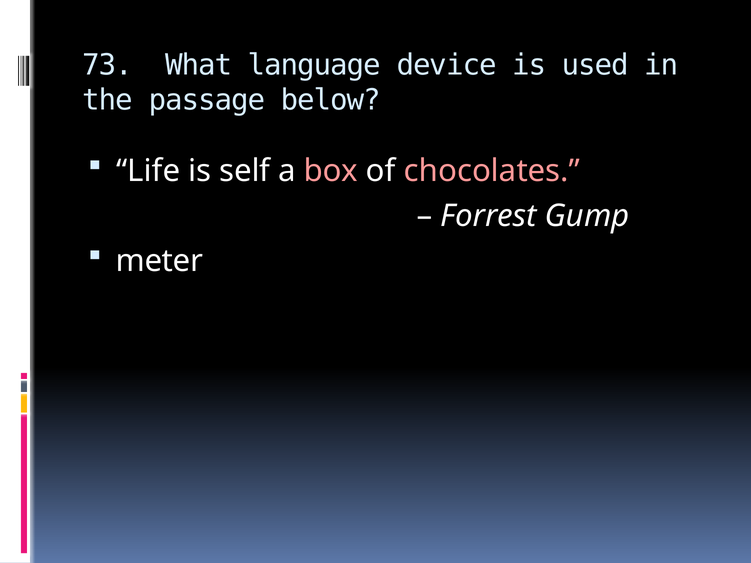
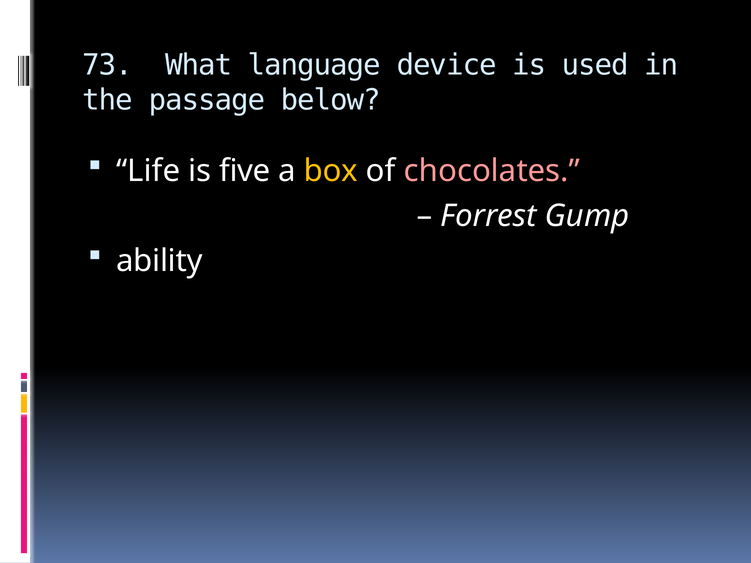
self: self -> five (245, 171)
box colour: pink -> yellow (331, 171)
meter: meter -> ability (159, 261)
